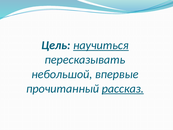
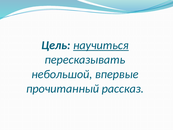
рассказ underline: present -> none (123, 88)
